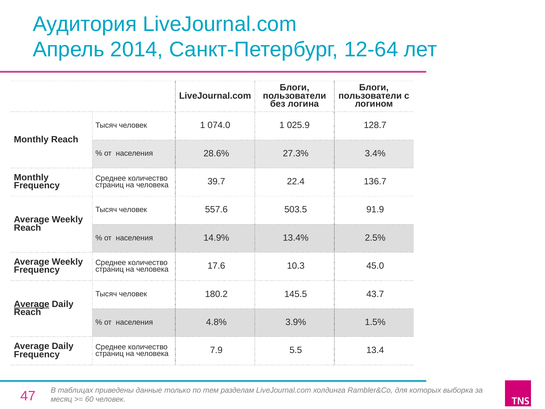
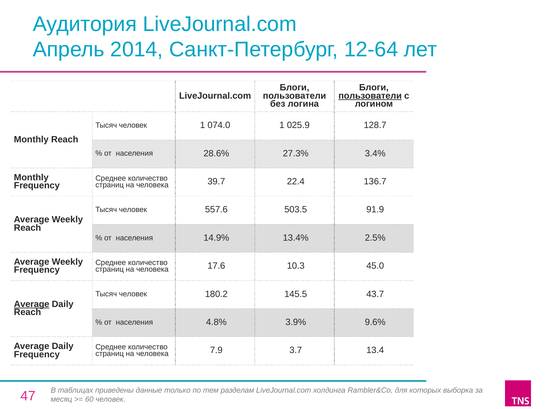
пользователи underline: none -> present (370, 96)
1.5%: 1.5% -> 9.6% (375, 322)
5.5: 5.5 -> 3.7 (296, 350)
